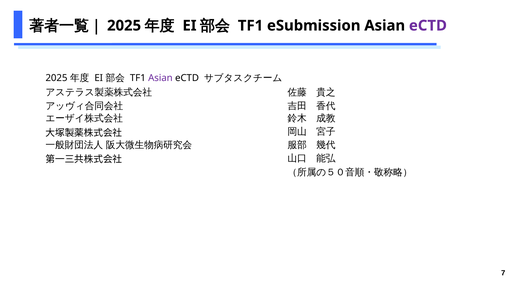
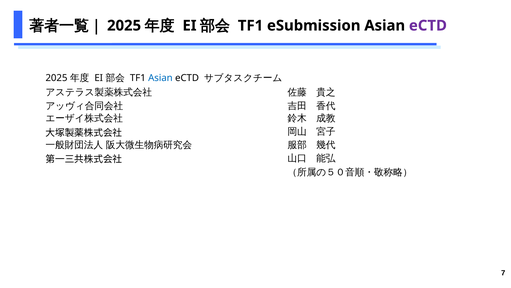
Asian colour: purple -> blue (160, 78)
